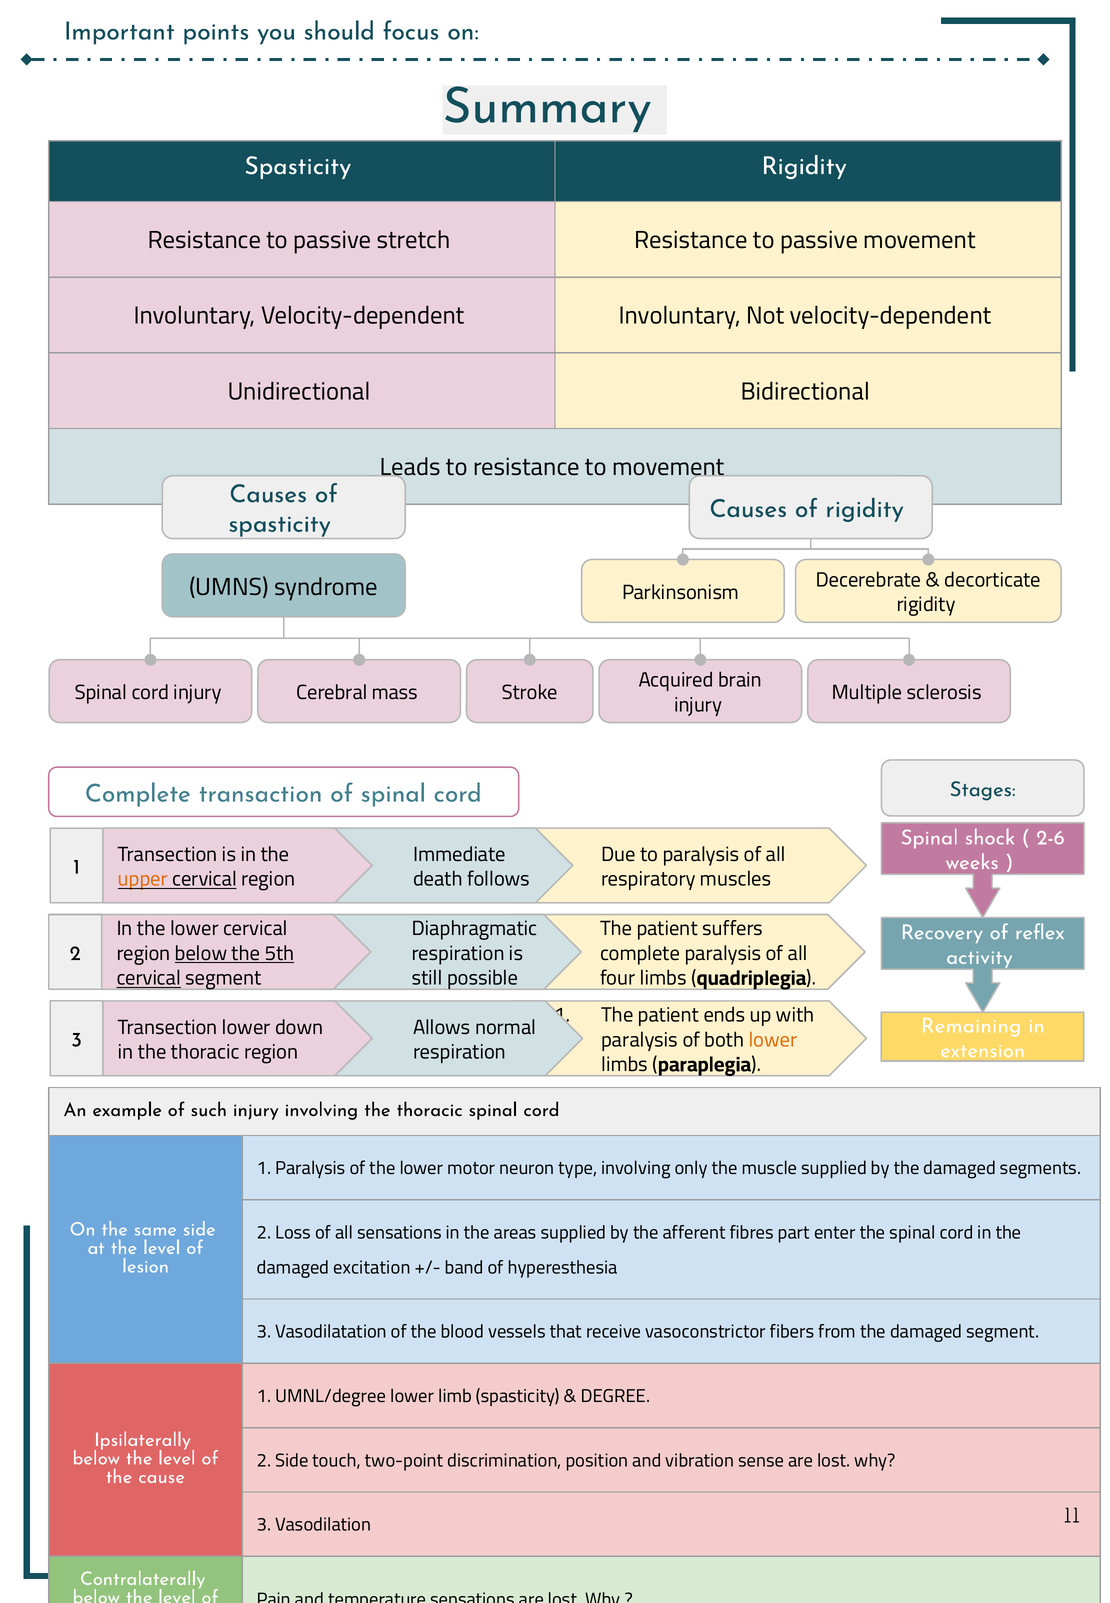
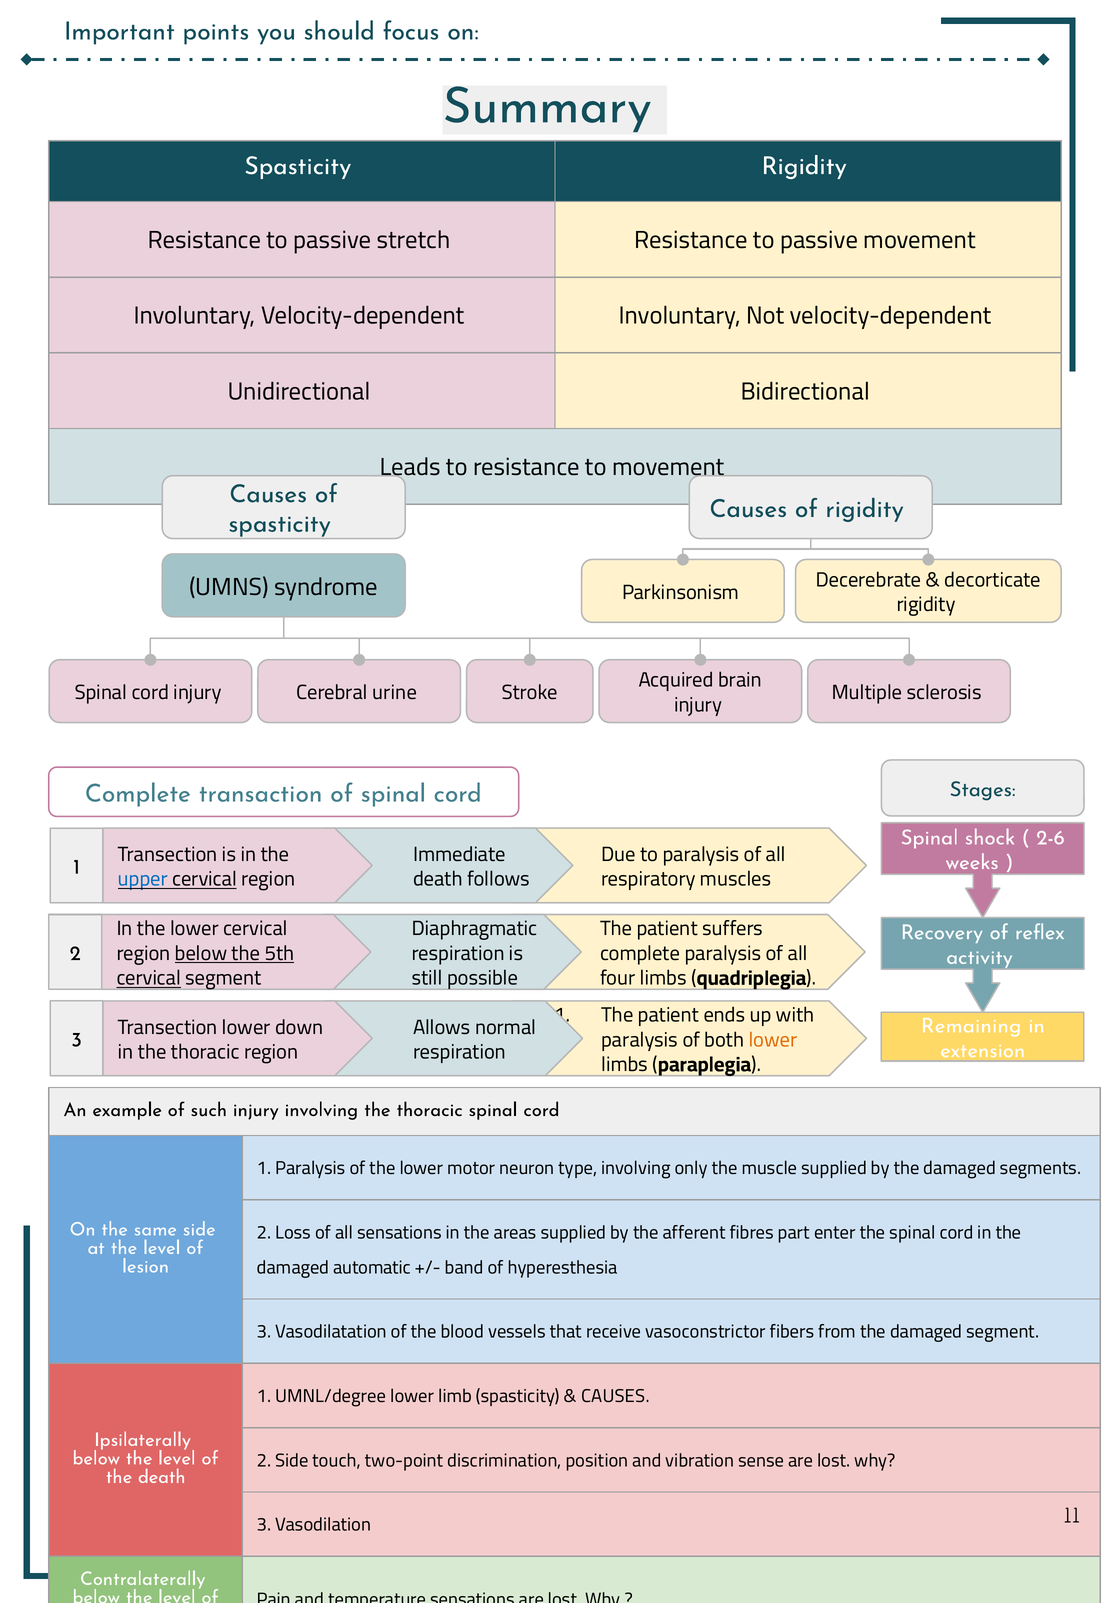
mass: mass -> urine (395, 692)
upper colour: orange -> blue (143, 879)
excitation: excitation -> automatic (372, 1267)
DEGREE: DEGREE -> CAUSES (615, 1396)
the cause: cause -> death (162, 1477)
